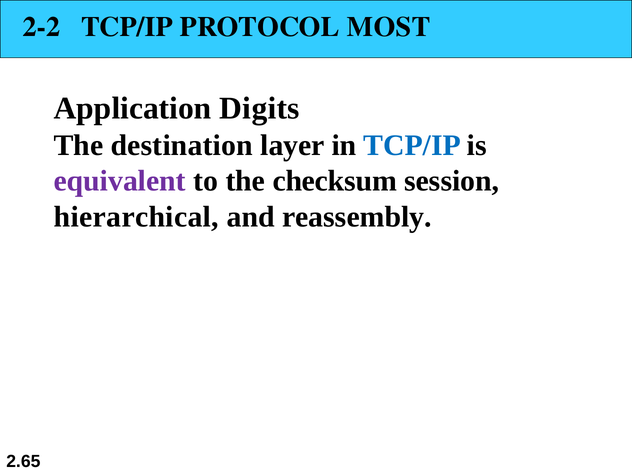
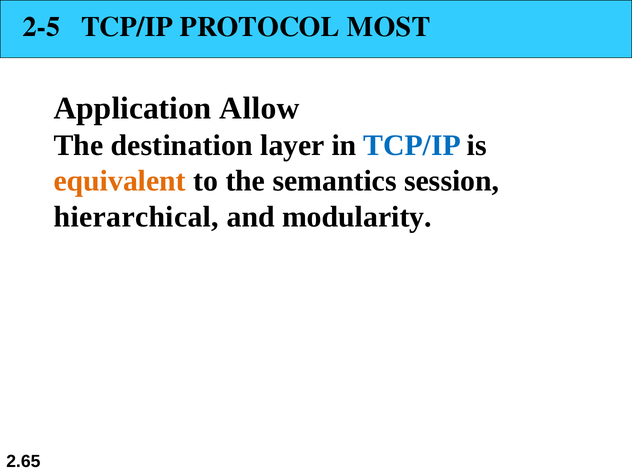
2-2: 2-2 -> 2-5 (41, 27)
Digits: Digits -> Allow (260, 109)
equivalent colour: purple -> orange (120, 181)
checksum: checksum -> semantics (335, 181)
reassembly: reassembly -> modularity (357, 217)
